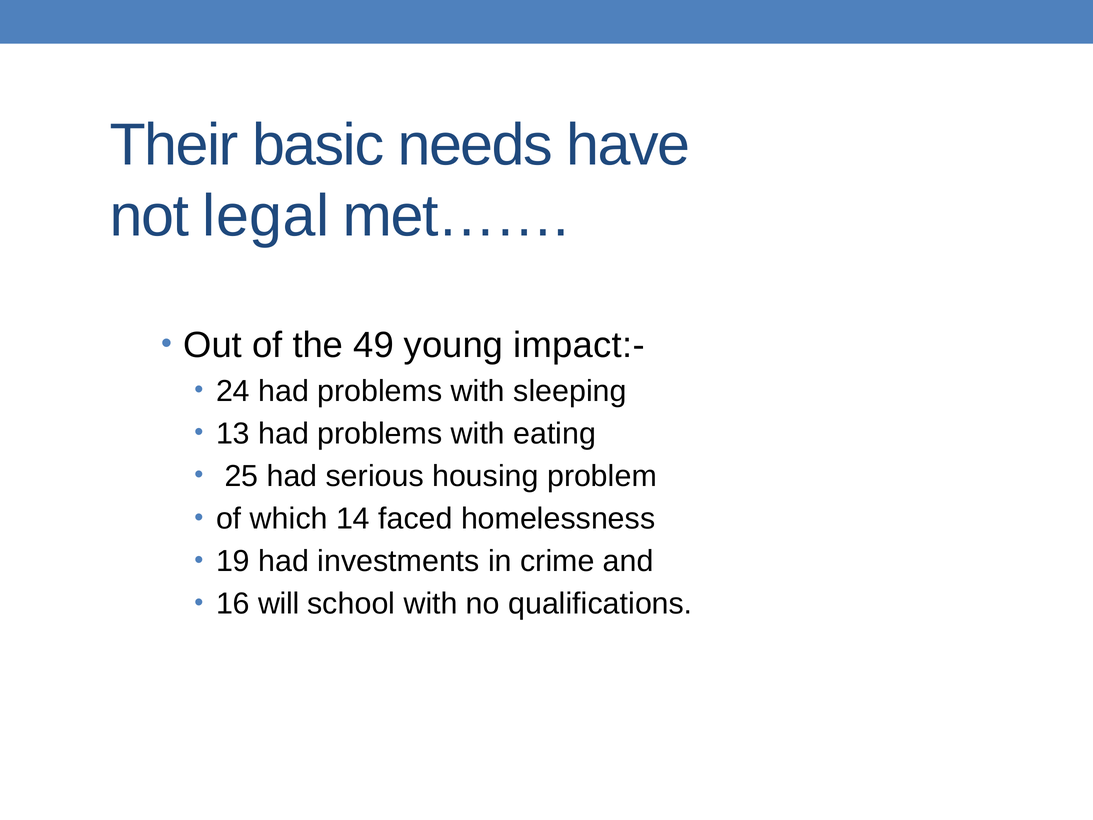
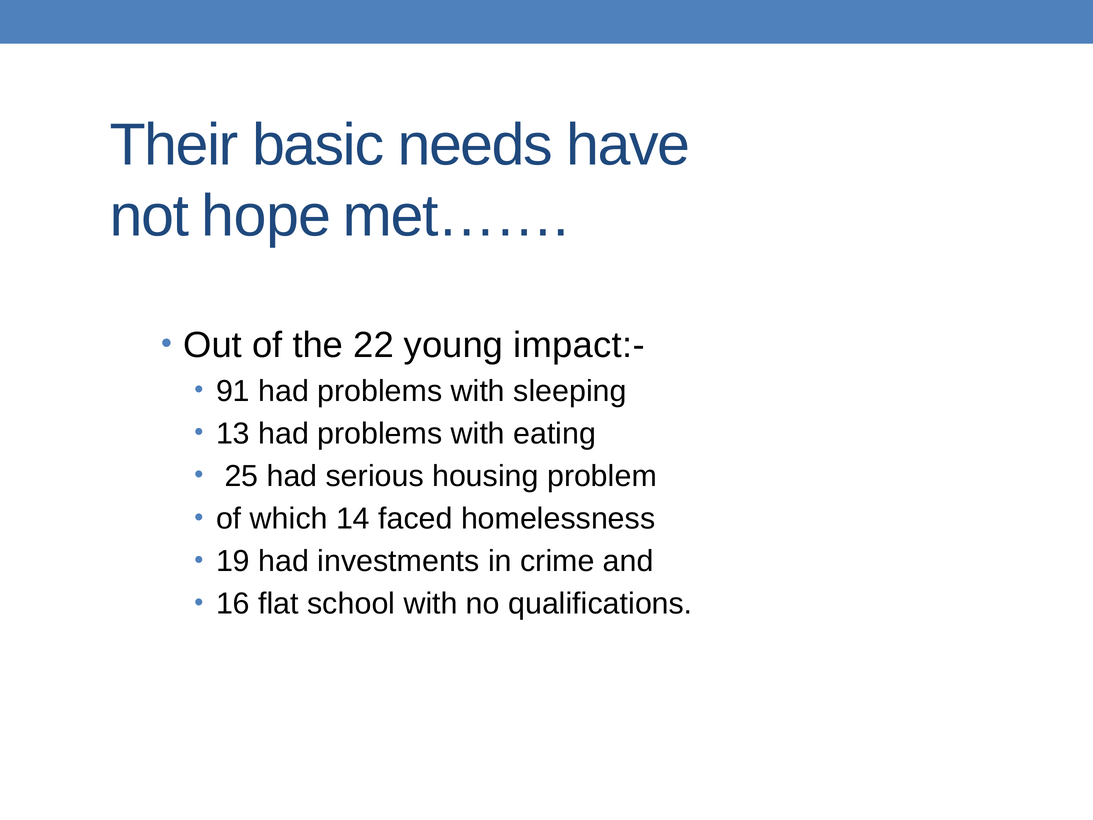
legal: legal -> hope (266, 216)
49: 49 -> 22 (374, 345)
24: 24 -> 91 (233, 391)
will: will -> flat (279, 604)
